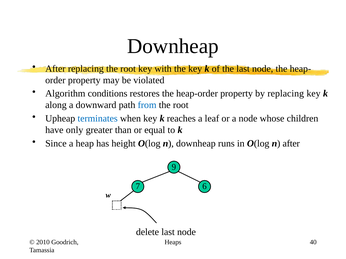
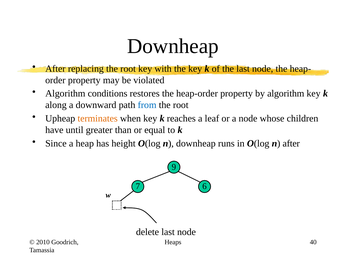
by replacing: replacing -> algorithm (286, 94)
terminates colour: blue -> orange (98, 119)
only: only -> until (75, 130)
